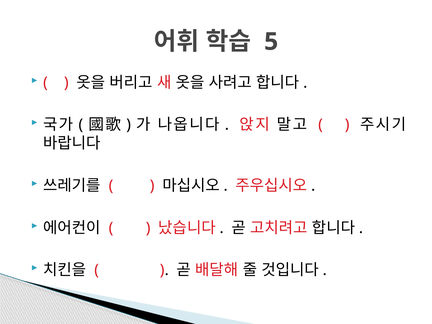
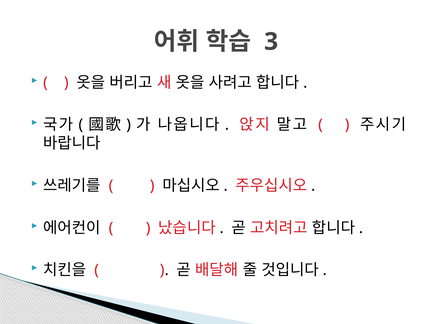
5: 5 -> 3 (271, 42)
